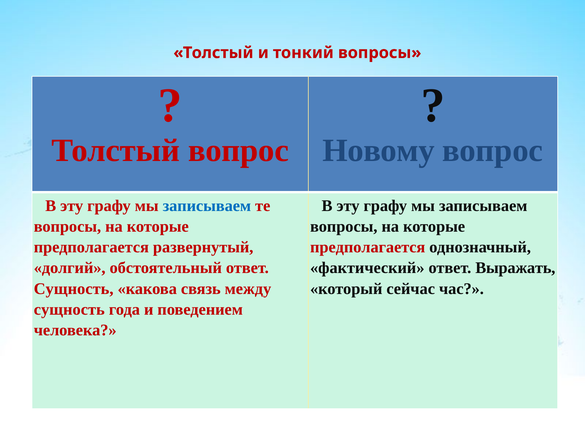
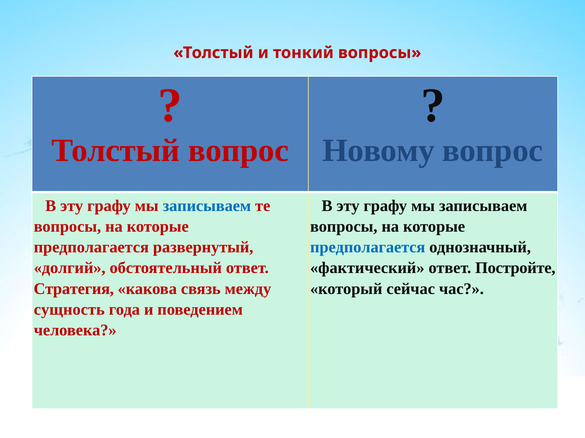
предполагается colour: red -> blue (368, 248)
Выражать: Выражать -> Постройте (515, 268)
Сущность: Сущность -> Стратегия (74, 289)
